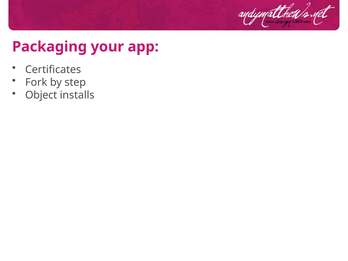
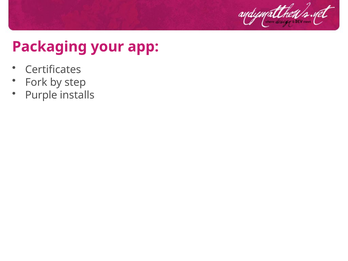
Object: Object -> Purple (41, 95)
